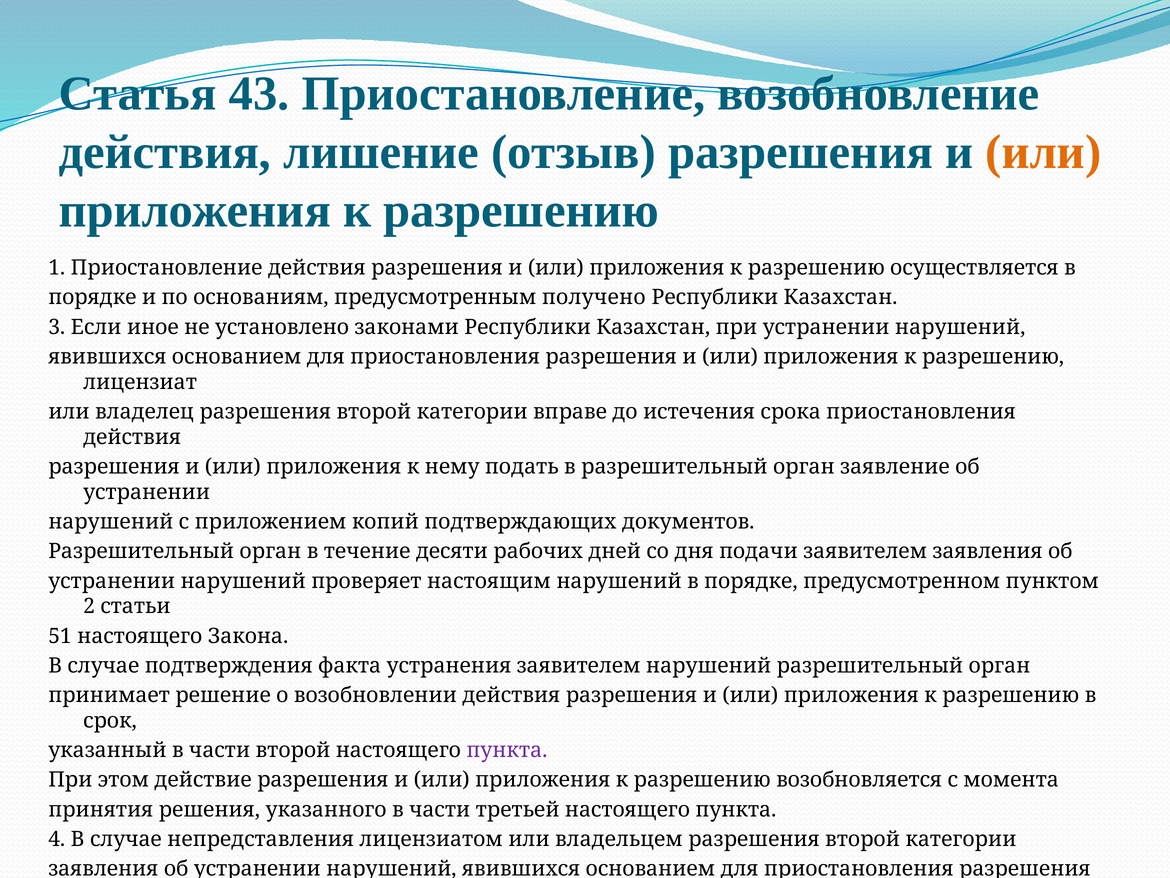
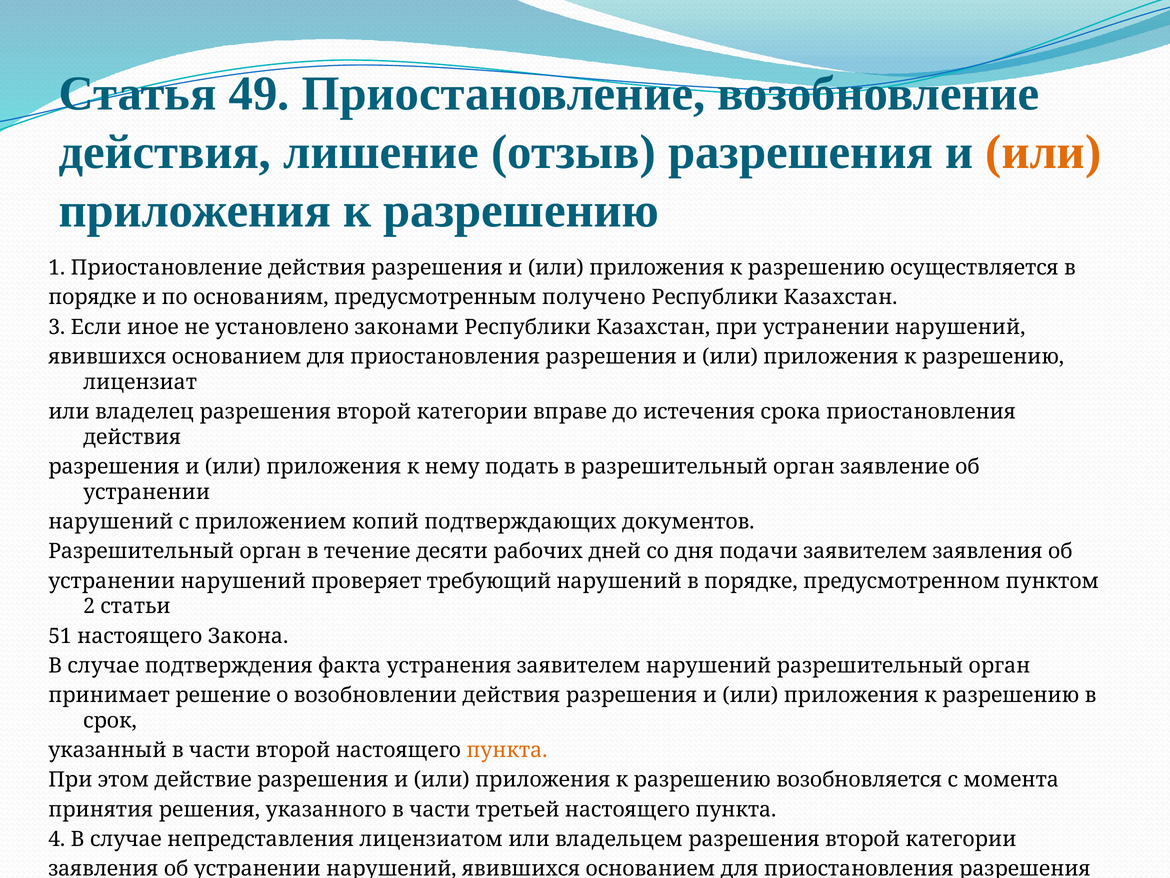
43: 43 -> 49 (259, 94)
настоящим: настоящим -> требующий (489, 581)
пункта colour: purple -> orange (507, 750)
